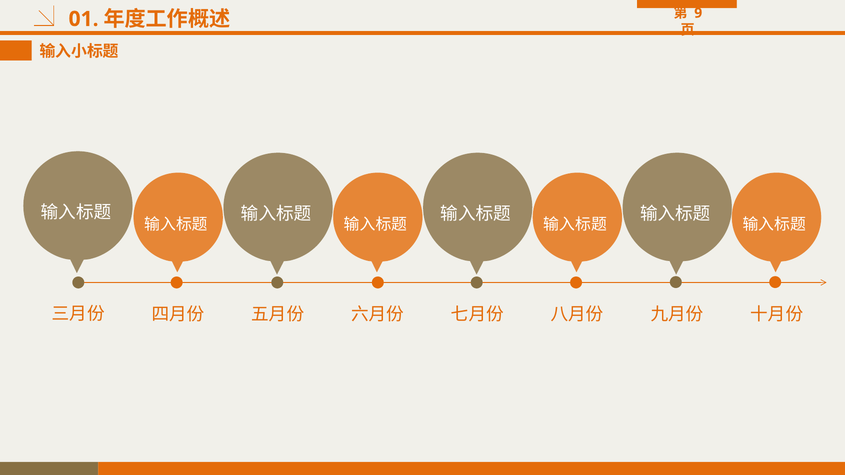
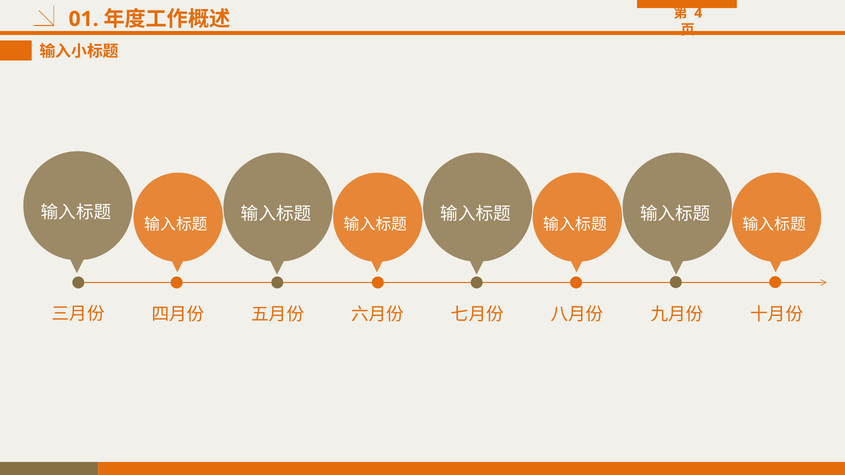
9: 9 -> 4 (698, 13)
